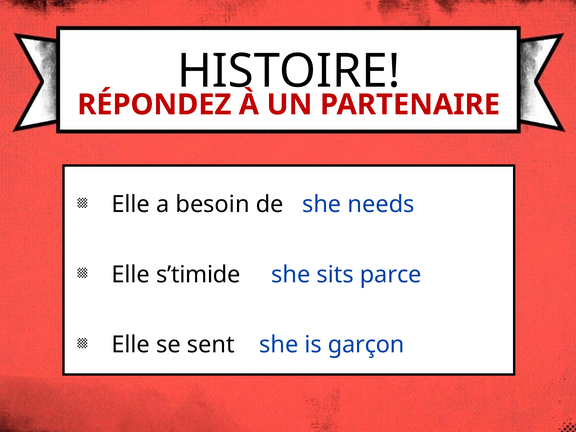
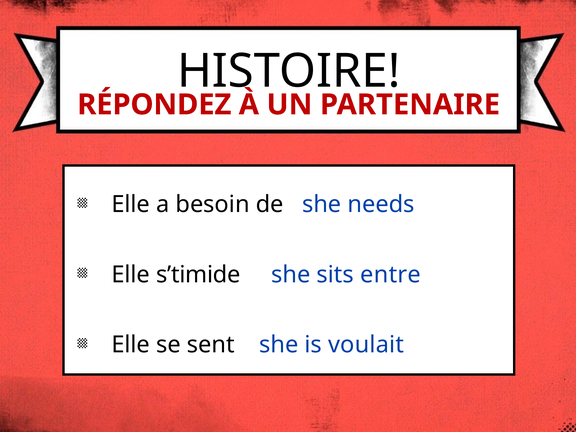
parce: parce -> entre (391, 275)
garçon: garçon -> voulait (366, 345)
